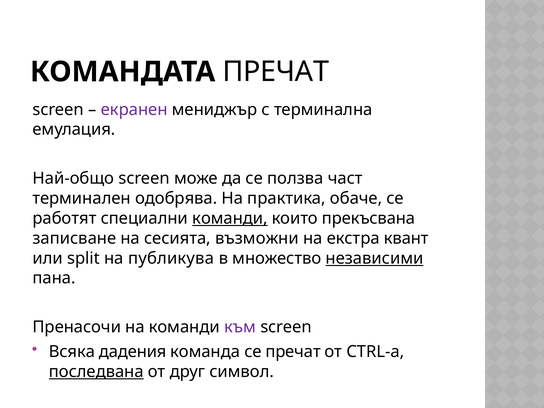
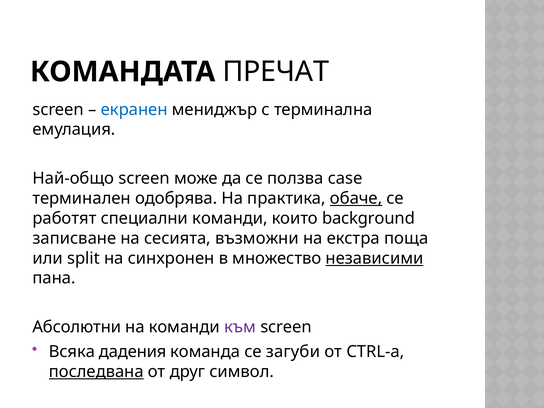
екранен colour: purple -> blue (134, 110)
част: част -> case (345, 178)
обаче underline: none -> present (356, 198)
команди underline: present -> none (230, 218)
прекъсвана: прекъсвана -> background (369, 218)
квант: квант -> поща (406, 238)
публикува: публикува -> синхронен (171, 258)
Пренасочи: Пренасочи -> Абсолютни (77, 327)
се пречат: пречат -> загуби (293, 352)
